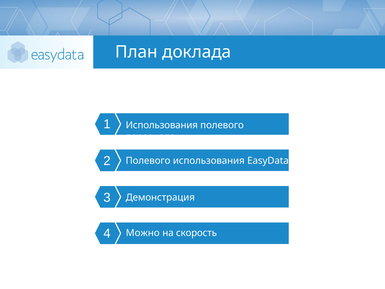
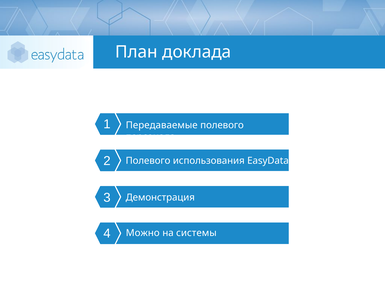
Использования: Использования -> Передаваемые (162, 125)
скорость: скорость -> системы (196, 233)
